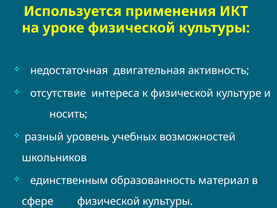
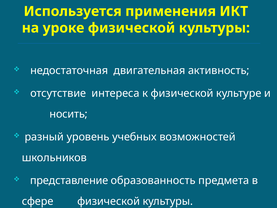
единственным: единственным -> представление (69, 180)
материал: материал -> предмета (224, 180)
